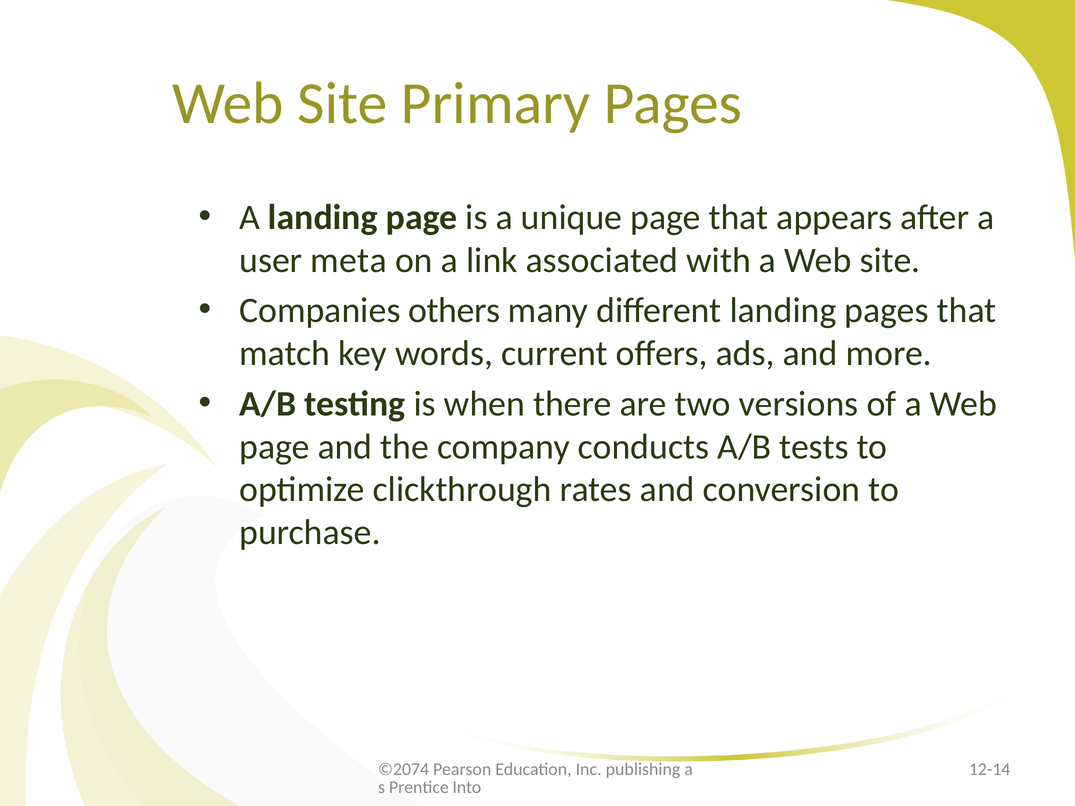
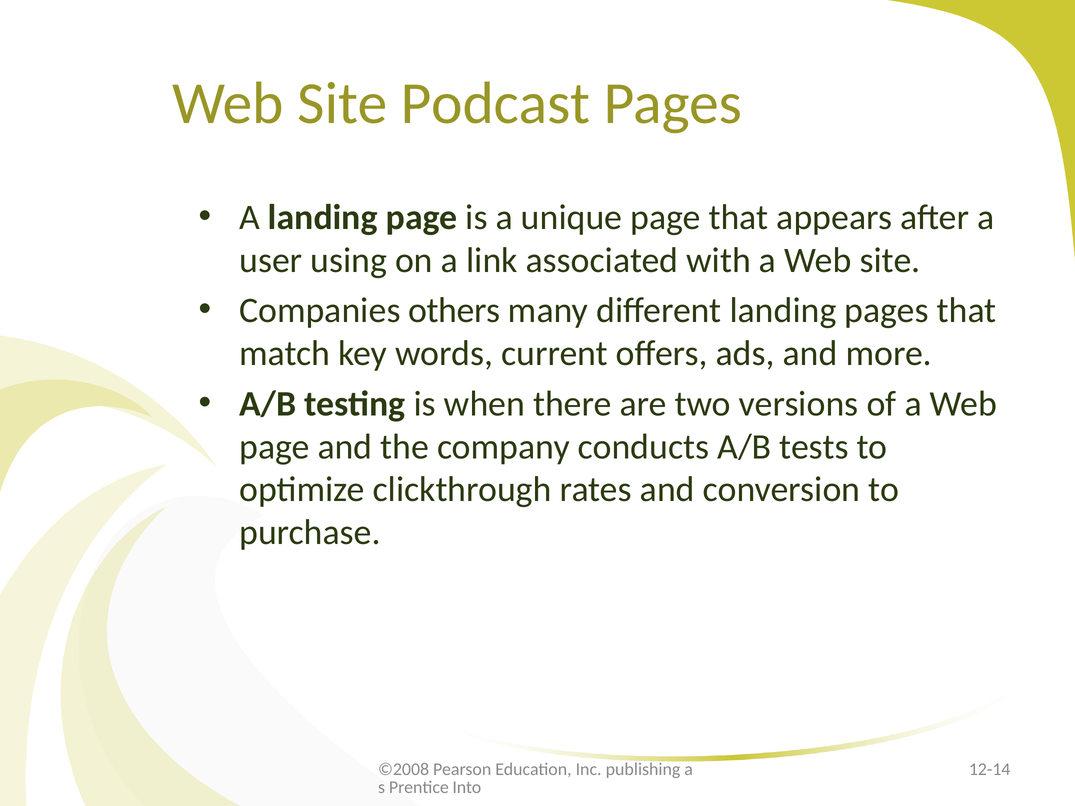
Primary: Primary -> Podcast (496, 104)
meta: meta -> using (349, 261)
©2074: ©2074 -> ©2008 (404, 770)
